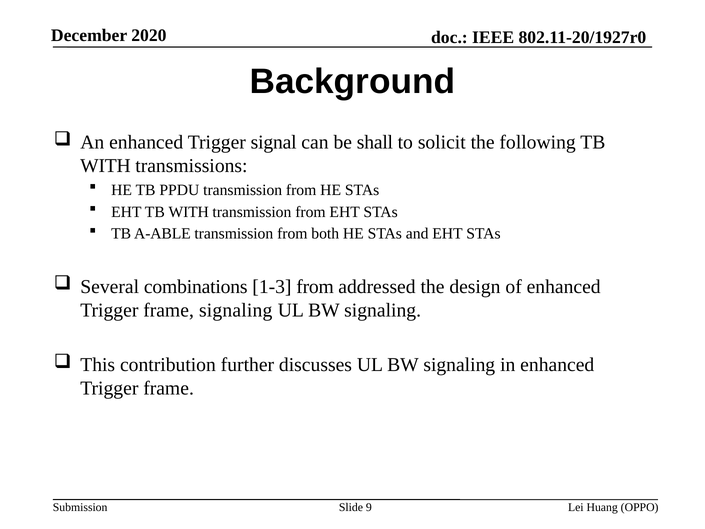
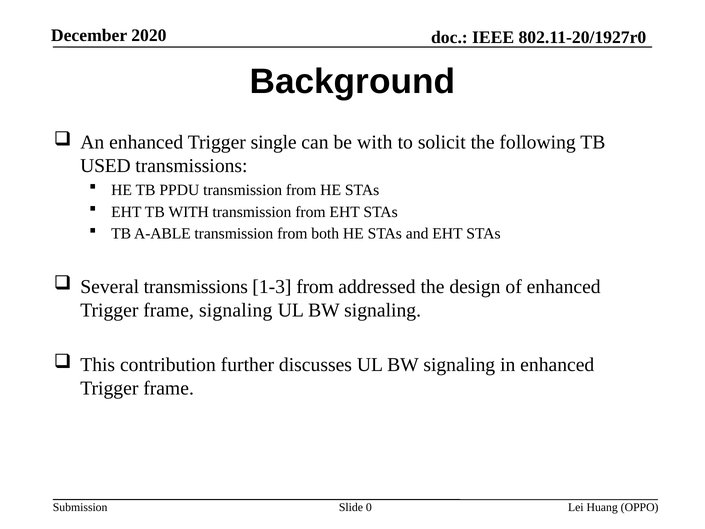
signal: signal -> single (274, 142)
be shall: shall -> with (375, 142)
WITH: WITH -> USED (105, 166)
Several combinations: combinations -> transmissions (196, 286)
9: 9 -> 0 (369, 507)
